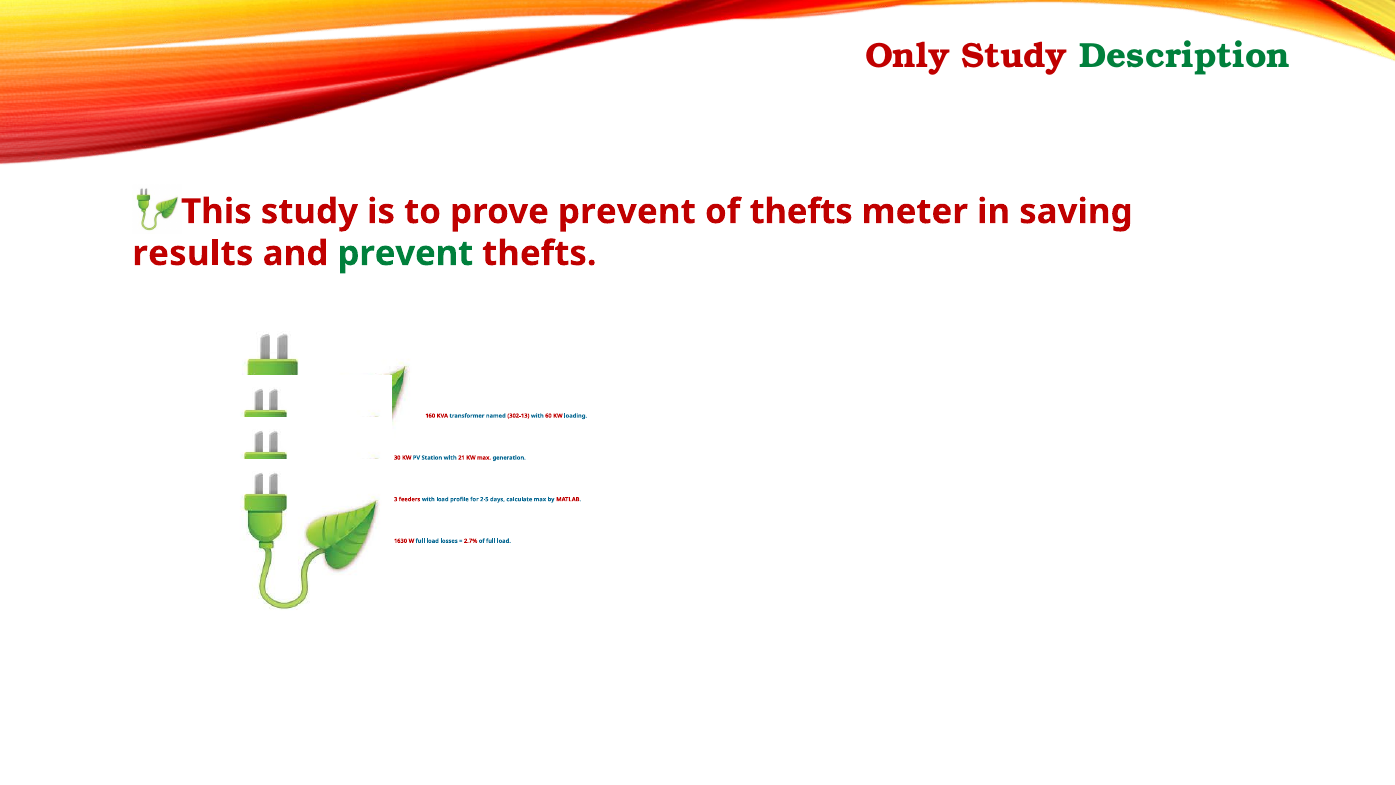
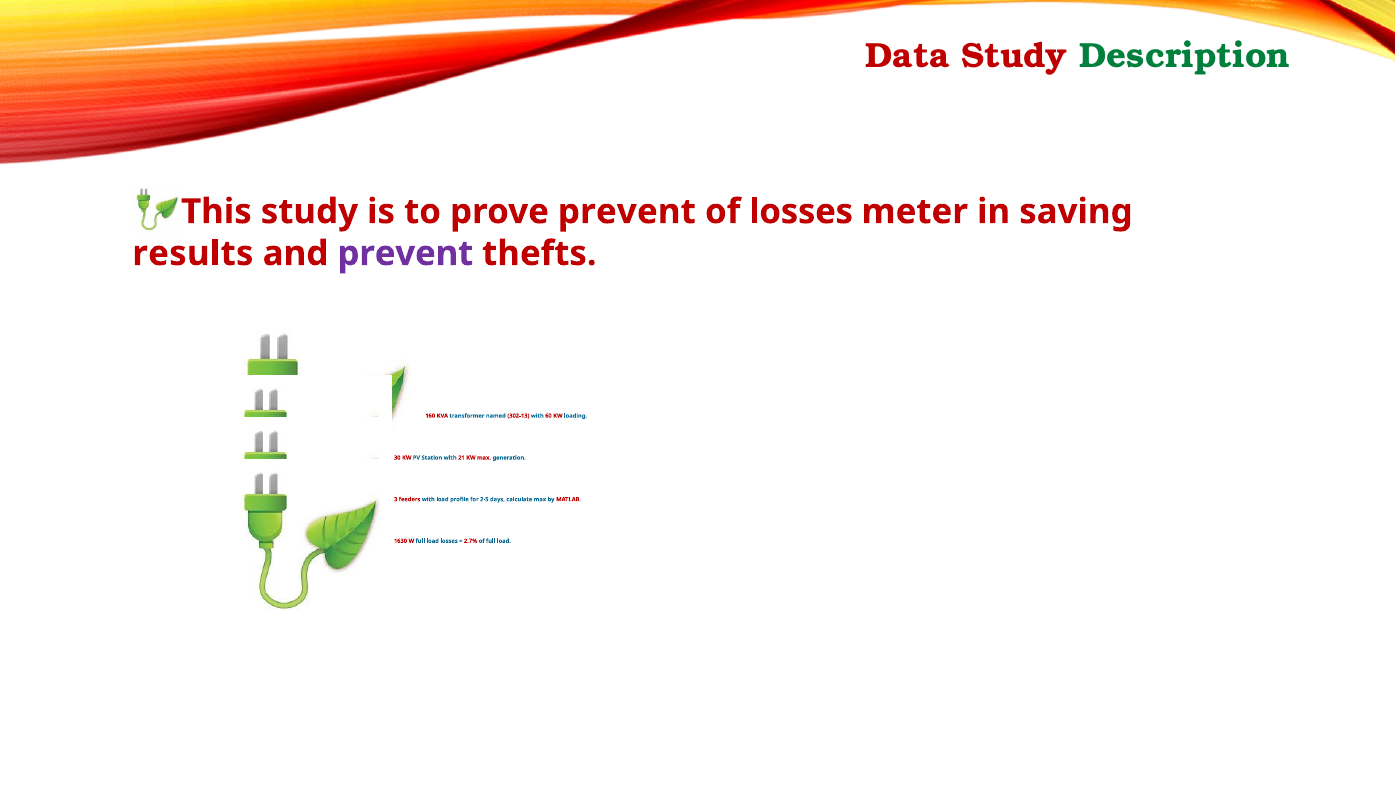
Only: Only -> Data (907, 56)
of thefts: thefts -> losses (801, 212)
prevent colour: green -> purple (405, 253)
